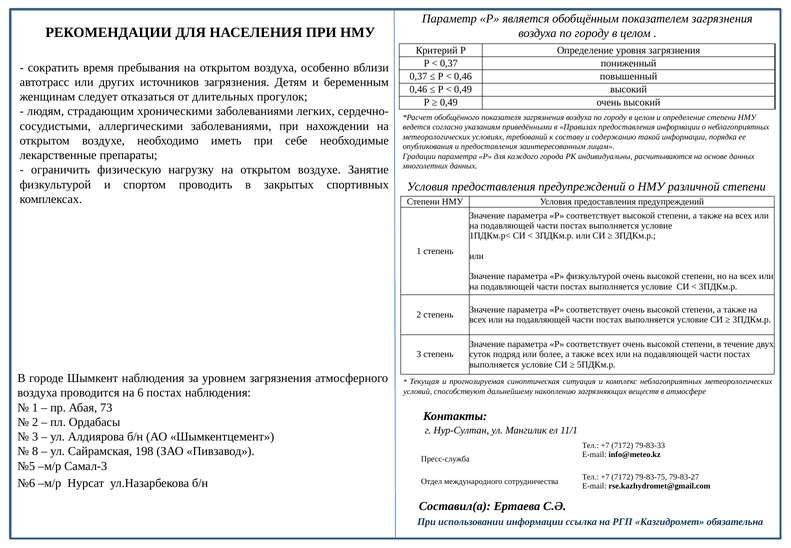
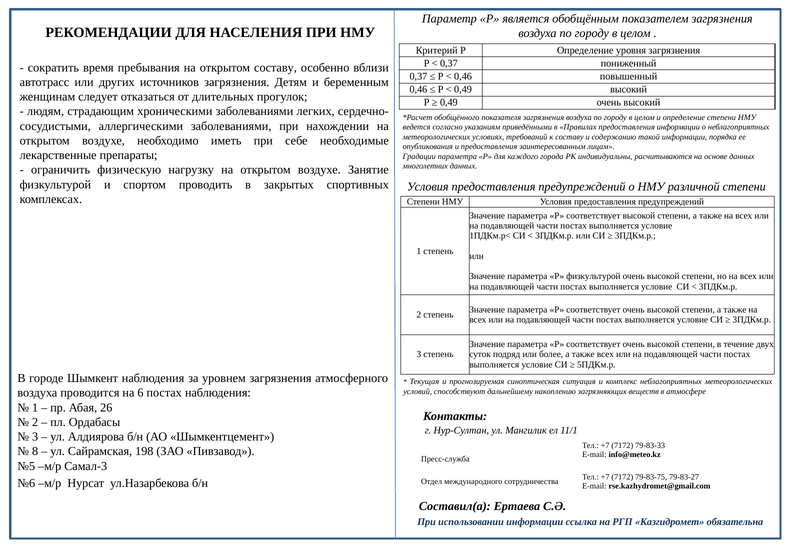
открытом воздуха: воздуха -> составу (275, 68)
73: 73 -> 26 (106, 407)
